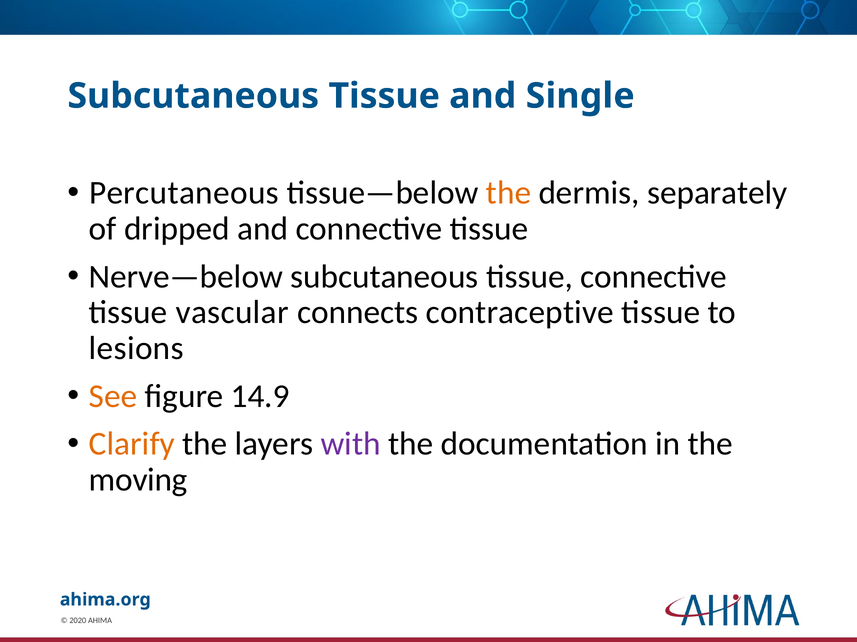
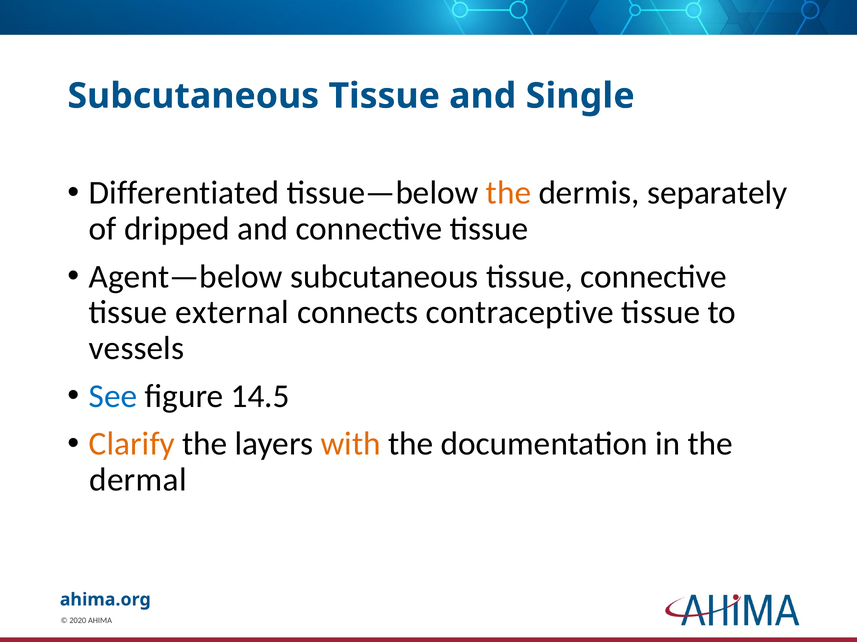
Percutaneous: Percutaneous -> Differentiated (184, 193)
Nerve—below: Nerve—below -> Agent—below (186, 277)
vascular: vascular -> external (232, 313)
lesions: lesions -> vessels (137, 349)
See colour: orange -> blue (113, 397)
14.9: 14.9 -> 14.5 (260, 397)
with colour: purple -> orange (351, 444)
moving: moving -> dermal (138, 480)
